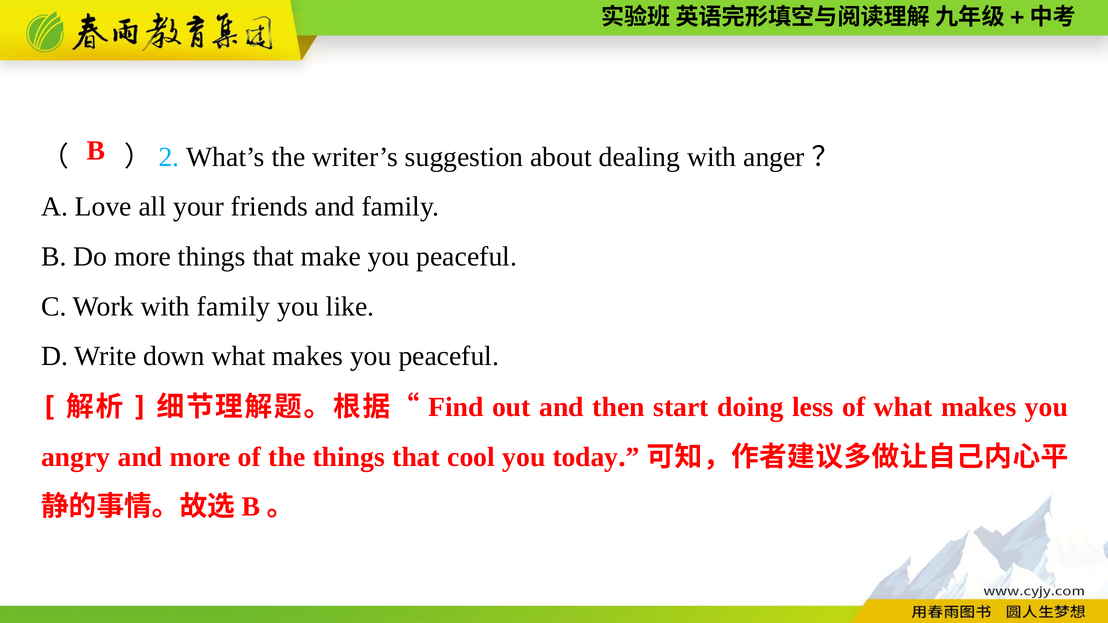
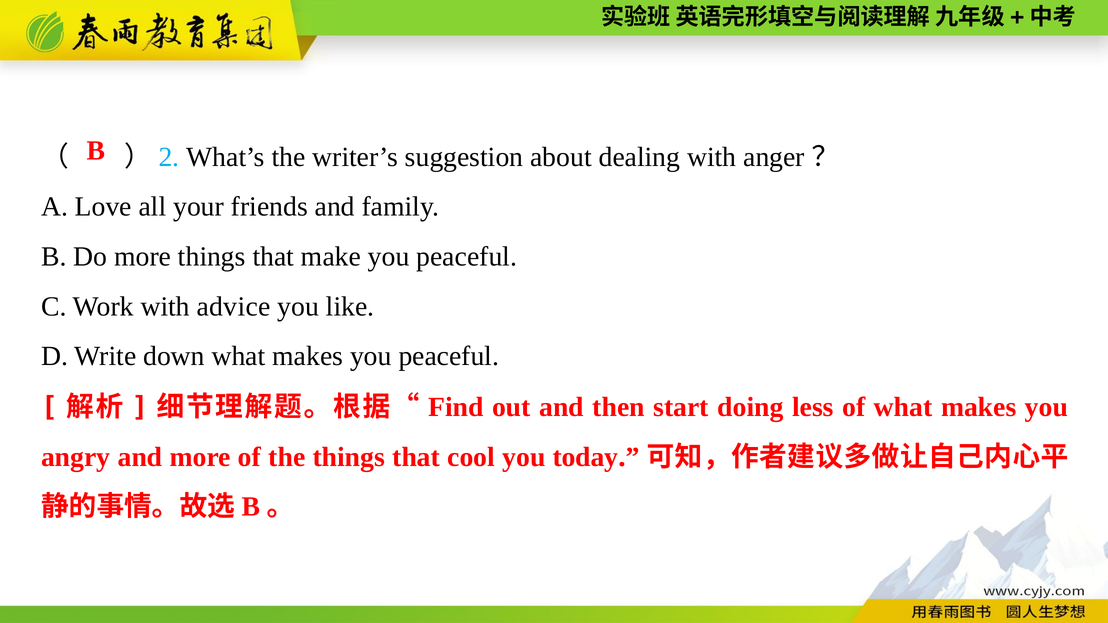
with family: family -> advice (234, 307)
